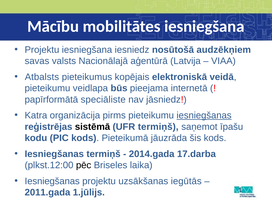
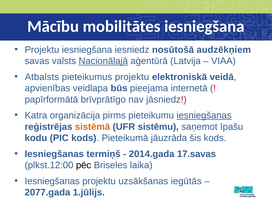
Nacionālajā underline: none -> present (103, 61)
pieteikumus kopējais: kopējais -> projektu (132, 77)
pieteikumu: pieteikumu -> apvienības (47, 88)
speciāliste: speciāliste -> brīvprātīgo (103, 100)
sistēmā colour: black -> orange (92, 127)
UFR termiņš: termiņš -> sistēmu (158, 127)
17.darba: 17.darba -> 17.savas (196, 154)
2011.gada: 2011.gada -> 2077.gada (47, 192)
